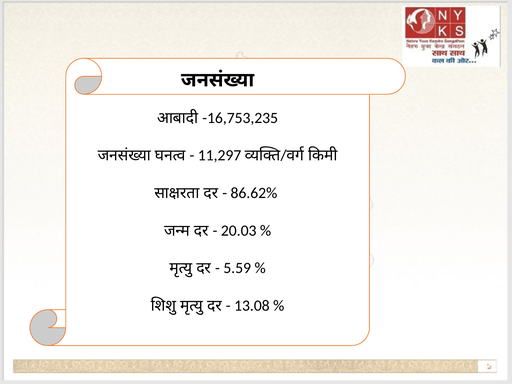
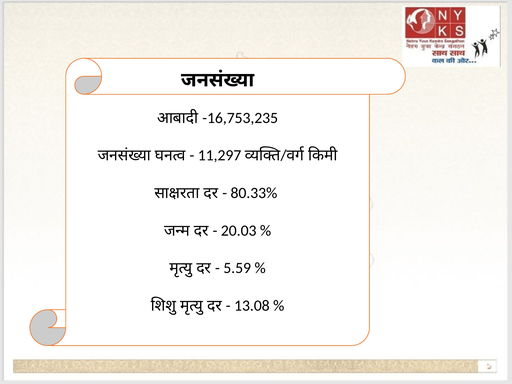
86.62%: 86.62% -> 80.33% (254, 193)
